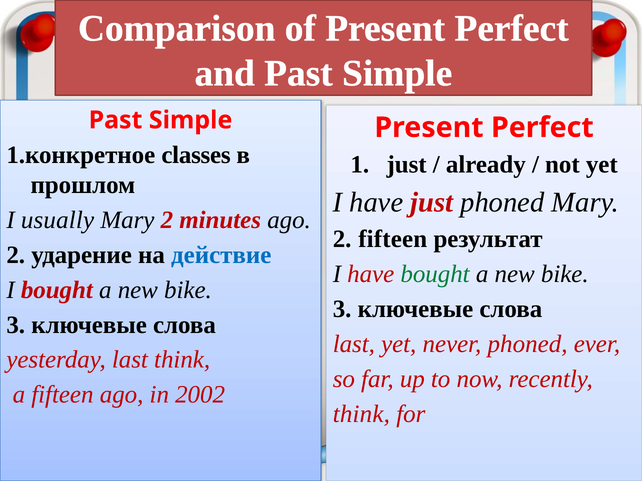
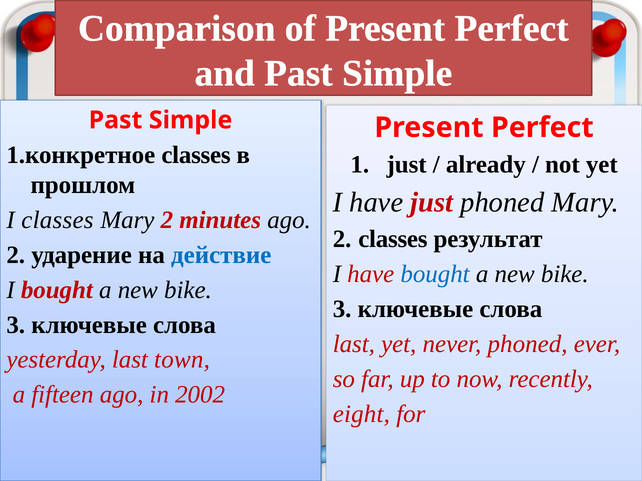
I usually: usually -> classes (57, 220)
2 fifteen: fifteen -> classes (393, 239)
bought colour: green -> blue (435, 274)
last think: think -> town (182, 360)
think: think -> eight (361, 414)
